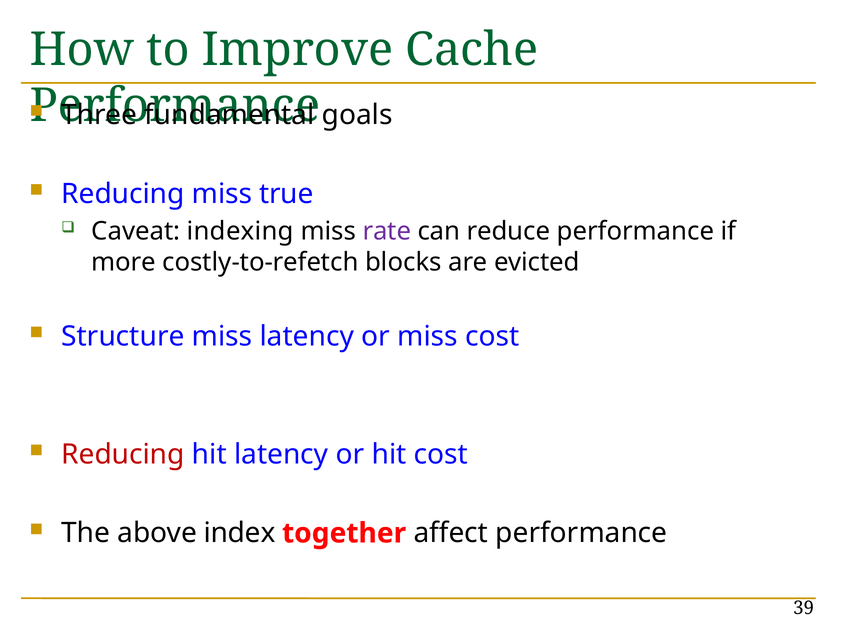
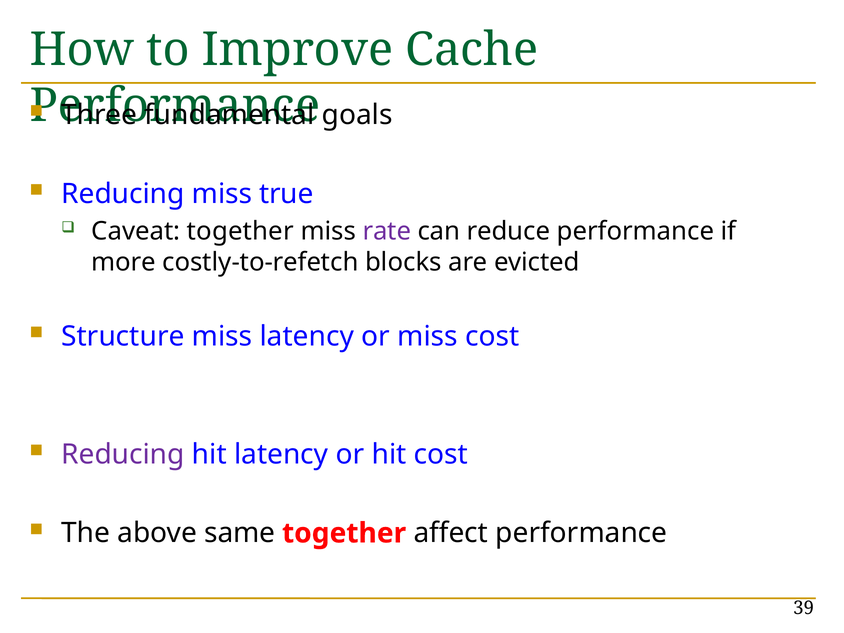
Caveat indexing: indexing -> together (240, 231)
Reducing colour: red -> purple (123, 454)
index: index -> same (240, 533)
